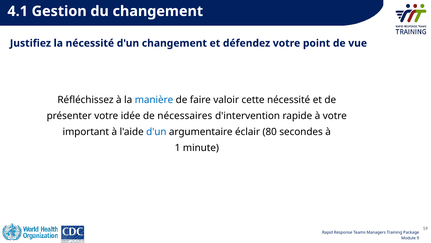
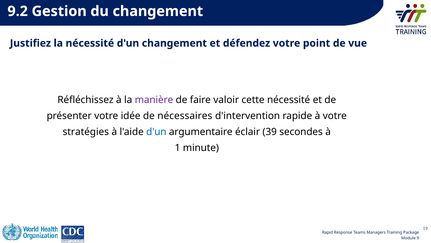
4.1: 4.1 -> 9.2 (18, 11)
manière colour: blue -> purple (154, 100)
important: important -> stratégies (86, 132)
80: 80 -> 39 (270, 132)
